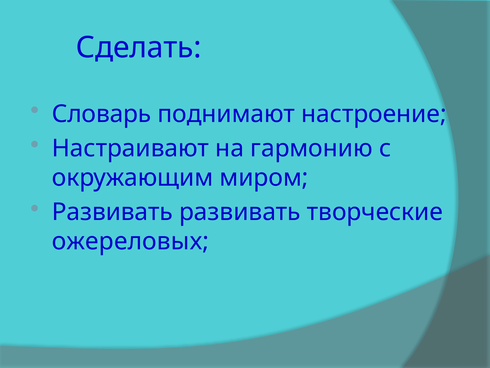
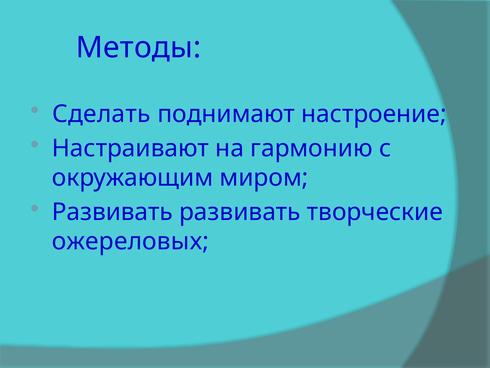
Сделать: Сделать -> Методы (139, 47)
Словарь: Словарь -> Сделать (101, 114)
